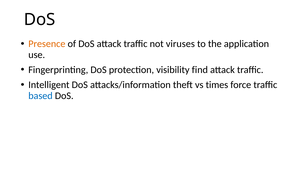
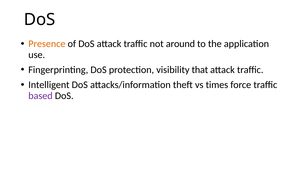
viruses: viruses -> around (180, 44)
find: find -> that (200, 70)
based colour: blue -> purple (40, 96)
